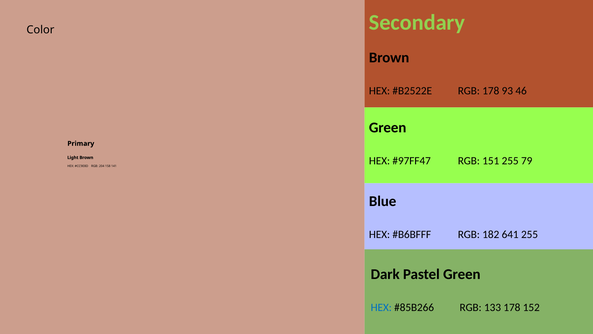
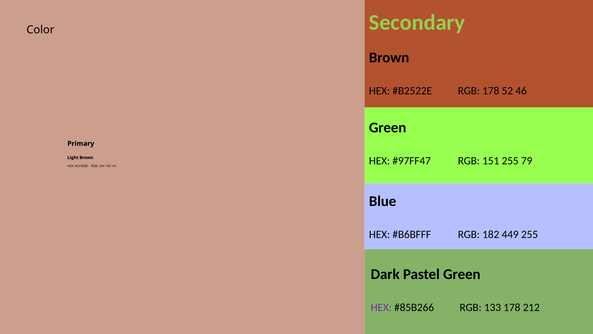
93: 93 -> 52 (507, 91)
641: 641 -> 449 (510, 234)
HEX colour: blue -> purple (381, 307)
152: 152 -> 212 (531, 307)
